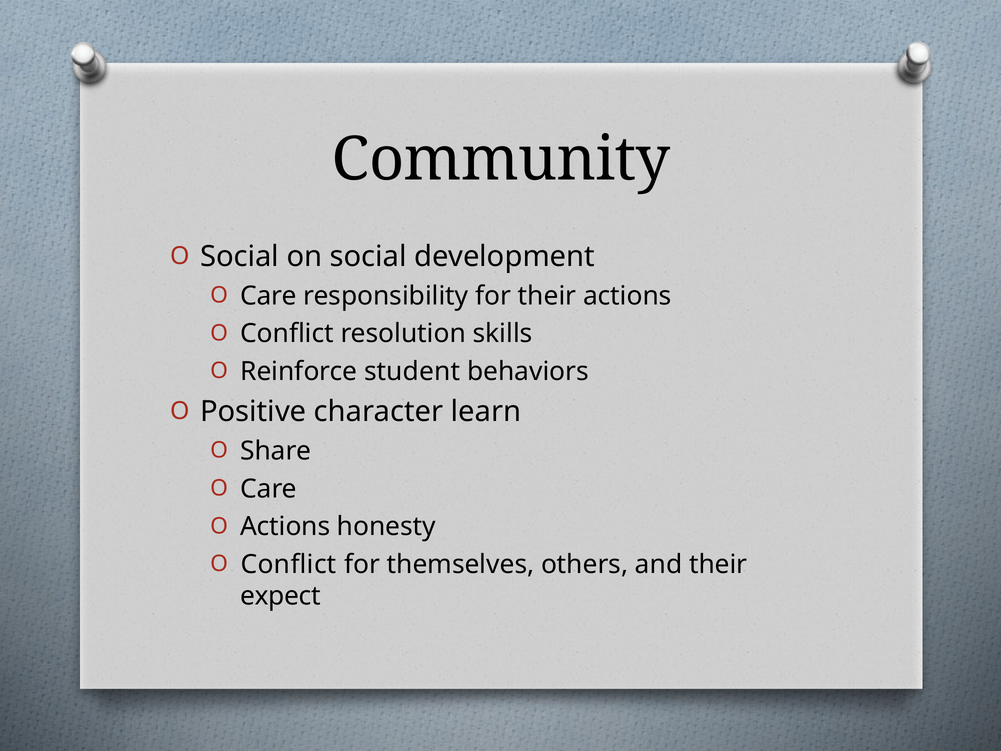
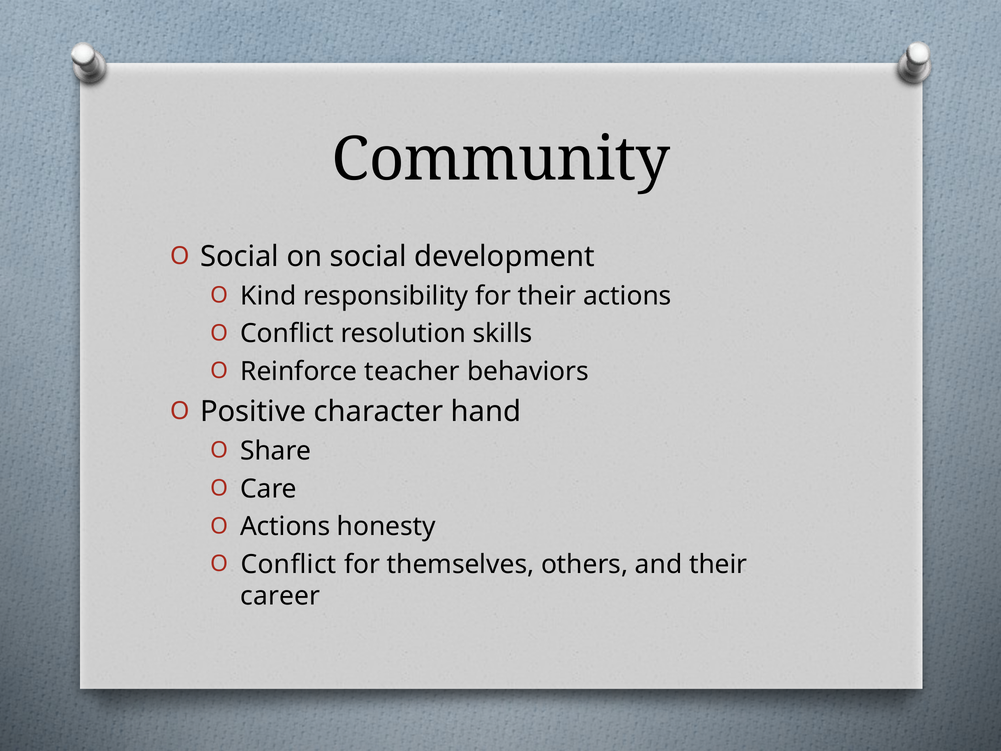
Care: Care -> Kind (268, 296)
student: student -> teacher (412, 371)
learn: learn -> hand (486, 412)
expect: expect -> career (280, 596)
